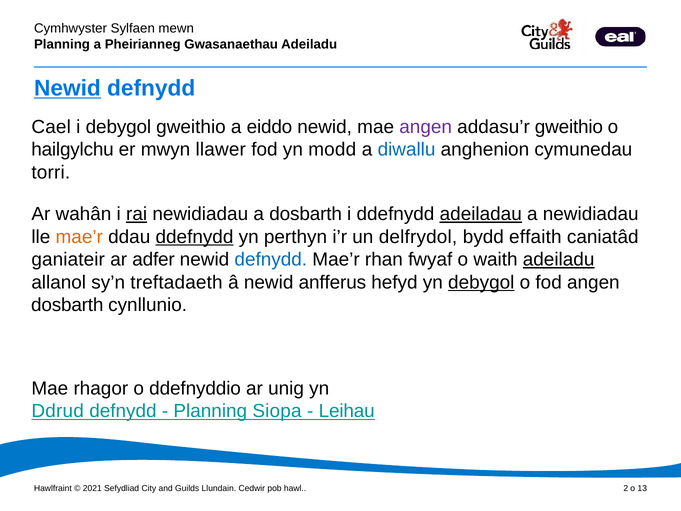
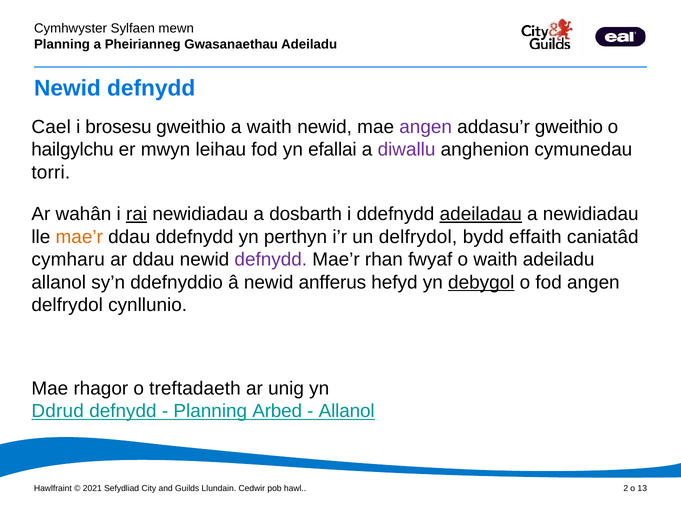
Newid underline: present -> none (67, 88)
i debygol: debygol -> brosesu (118, 127)
a eiddo: eiddo -> waith (269, 127)
llawer: llawer -> leihau (221, 150)
modd: modd -> efallai (332, 150)
diwallu colour: blue -> purple (407, 150)
ddefnydd underline: present -> none (194, 237)
ganiateir: ganiateir -> cymharu (68, 259)
ar adfer: adfer -> ddau (153, 259)
defnydd colour: blue -> purple (271, 259)
adeiladu underline: present -> none (559, 259)
treftadaeth: treftadaeth -> ddefnyddio (177, 282)
dosbarth: dosbarth -> delfrydol (67, 305)
ddefnyddio: ddefnyddio -> treftadaeth (195, 388)
Siopa: Siopa -> Arbed (277, 411)
Leihau: Leihau -> Allanol (347, 411)
